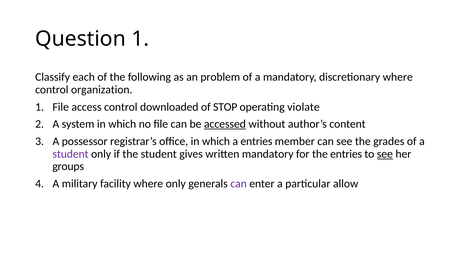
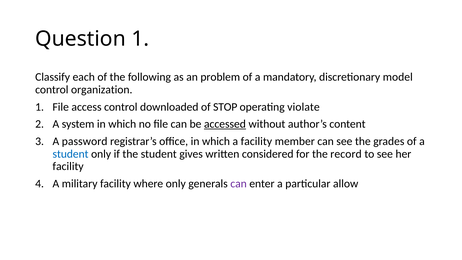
discretionary where: where -> model (398, 77)
possessor: possessor -> password (85, 141)
a entries: entries -> facility (256, 141)
student colour: purple -> blue (71, 154)
written mandatory: mandatory -> considered (268, 154)
the entries: entries -> record (346, 154)
see underline: present -> none (385, 154)
groups: groups -> facility (68, 166)
